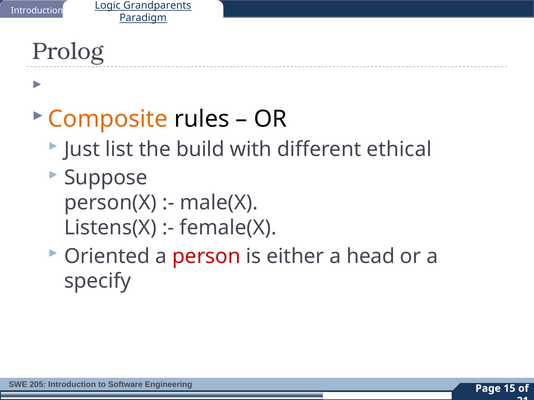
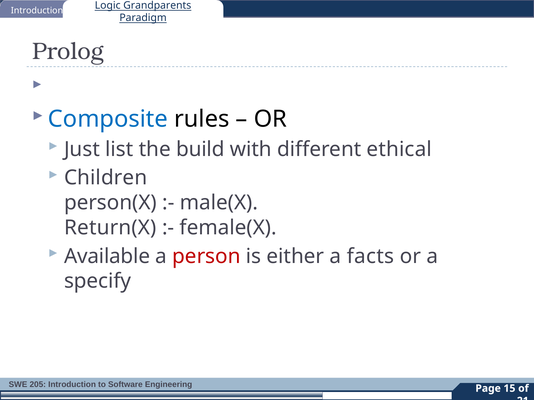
Composite colour: orange -> blue (108, 119)
Suppose: Suppose -> Children (106, 178)
Listens(X: Listens(X -> Return(X (110, 228)
Oriented: Oriented -> Available (107, 257)
head: head -> facts (370, 257)
